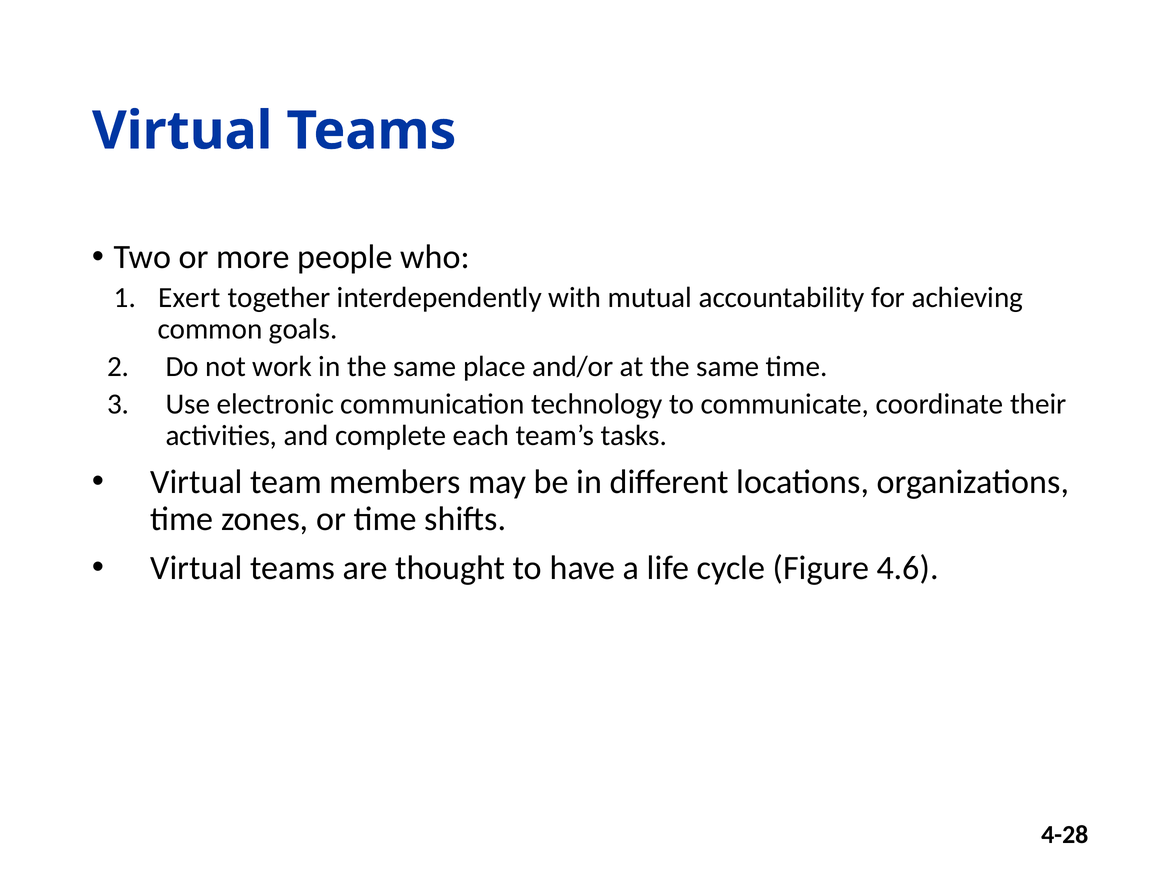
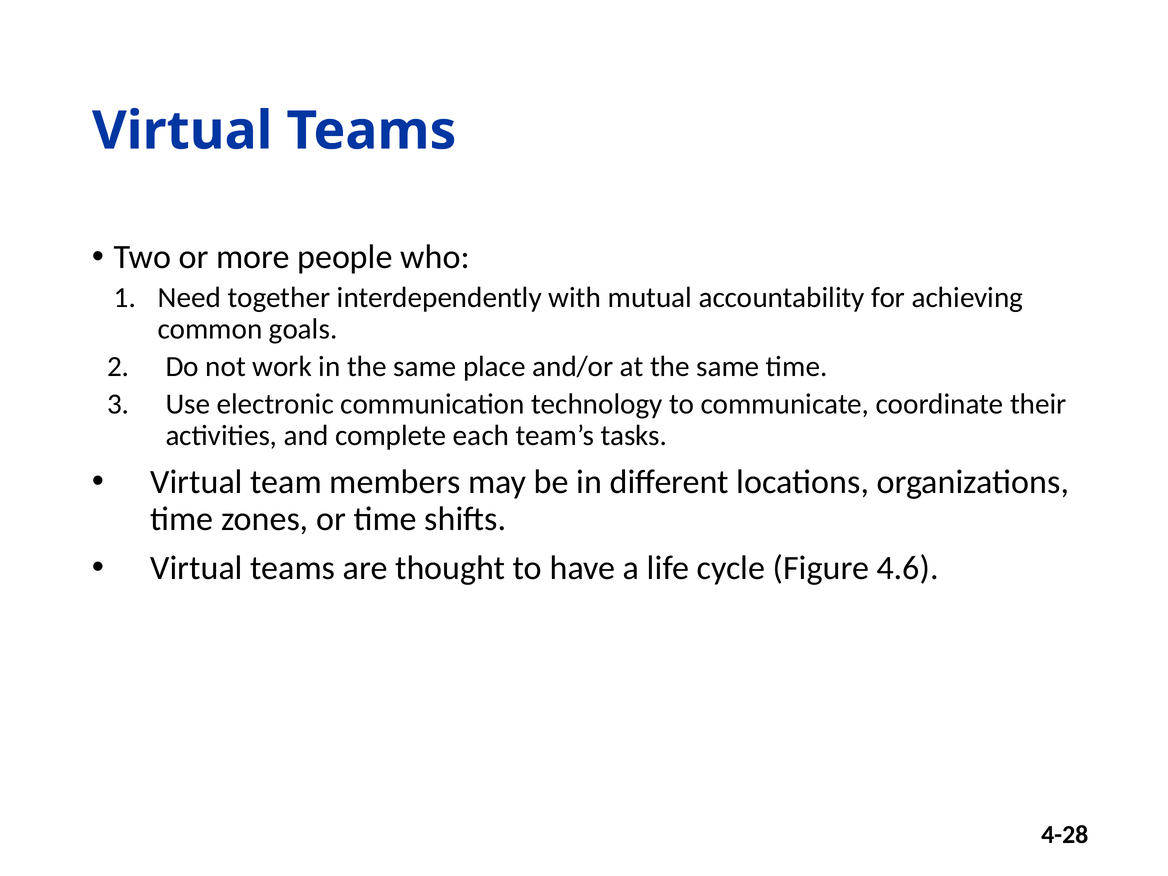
Exert: Exert -> Need (189, 297)
